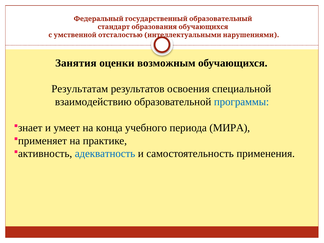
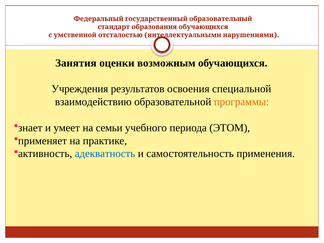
Результатам: Результатам -> Учреждения (80, 89)
программы colour: blue -> orange (241, 102)
конца: конца -> семьи (109, 128)
МИРА: МИРА -> ЭТОМ (230, 128)
